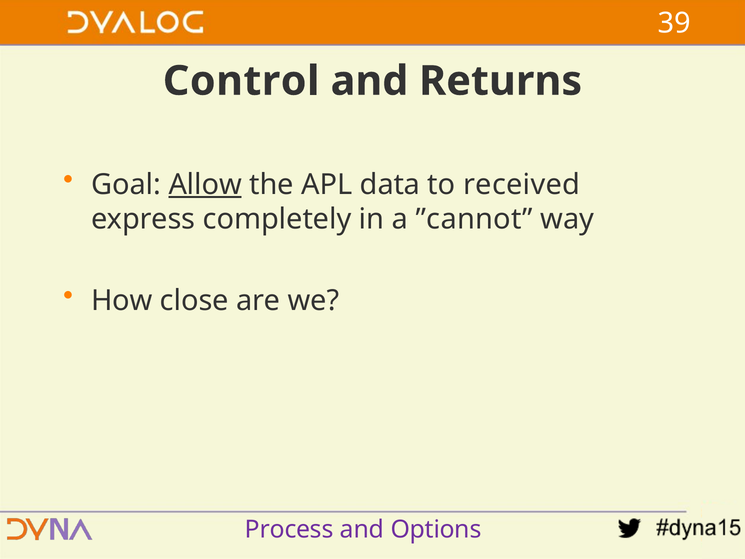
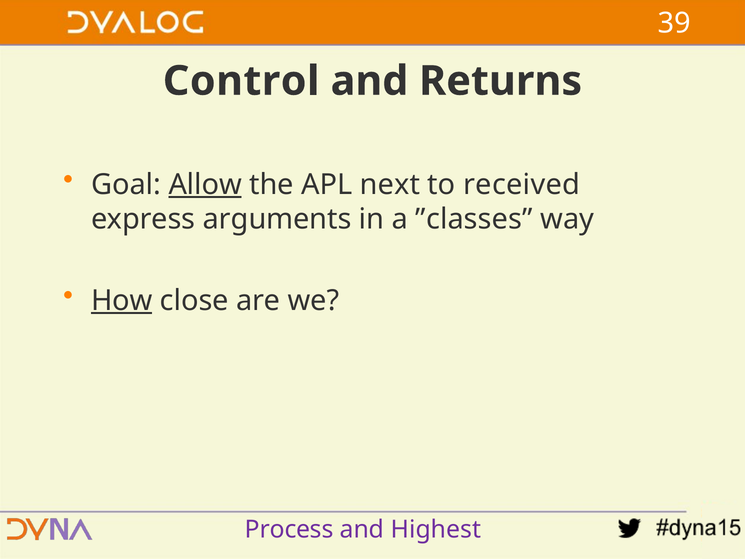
data: data -> next (390, 184)
completely: completely -> arguments (277, 219)
”cannot: ”cannot -> ”classes (474, 219)
How underline: none -> present (122, 300)
Options: Options -> Highest (436, 529)
